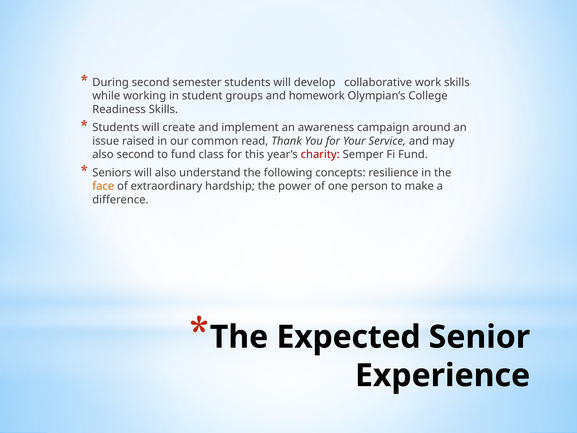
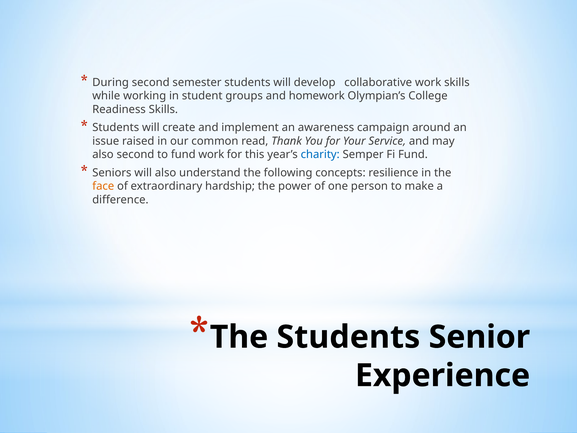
fund class: class -> work (211, 154)
charity colour: red -> blue (320, 154)
The Expected: Expected -> Students (348, 337)
